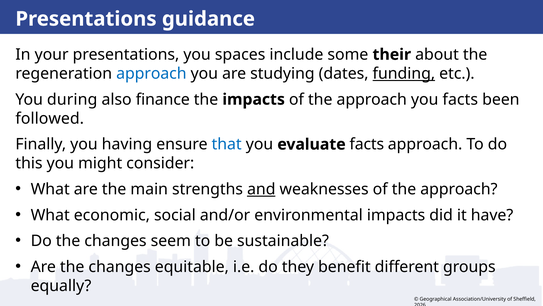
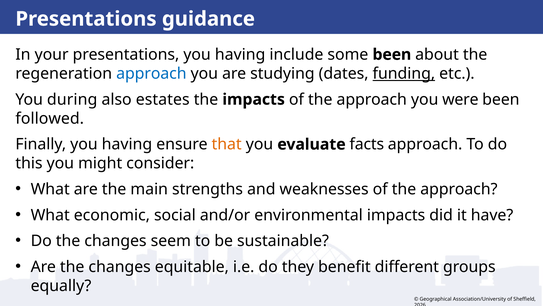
presentations you spaces: spaces -> having (240, 54)
some their: their -> been (392, 54)
finance: finance -> estates (163, 99)
you facts: facts -> were (460, 99)
that colour: blue -> orange (227, 144)
and underline: present -> none (261, 189)
